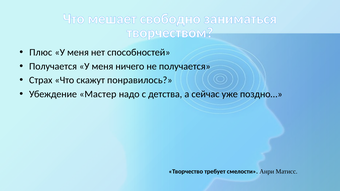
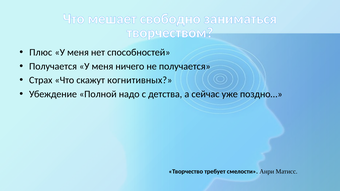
понравилось: понравилось -> когнитивных (140, 80)
Мастер: Мастер -> Полной (98, 94)
